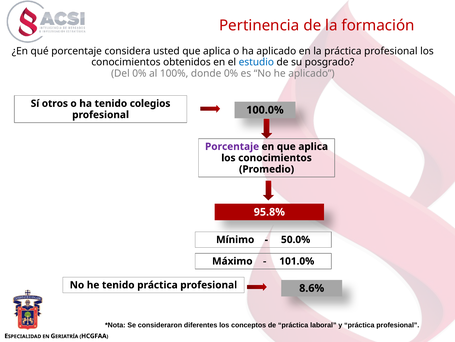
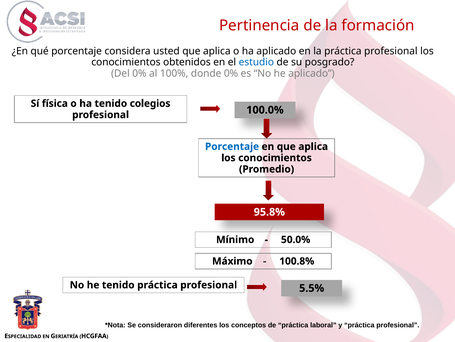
otros: otros -> física (55, 103)
Porcentaje colour: purple -> blue (232, 146)
101.0%: 101.0% -> 100.8% (297, 261)
8.6%: 8.6% -> 5.5% (312, 288)
